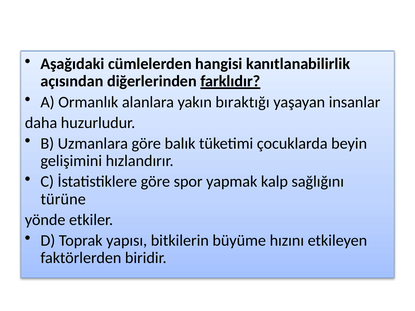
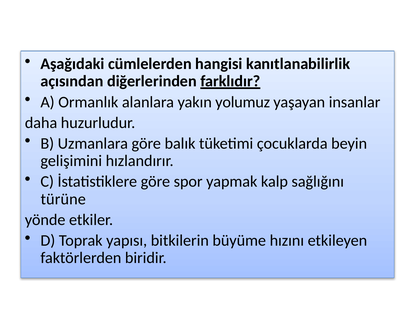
bıraktığı: bıraktığı -> yolumuz (243, 102)
